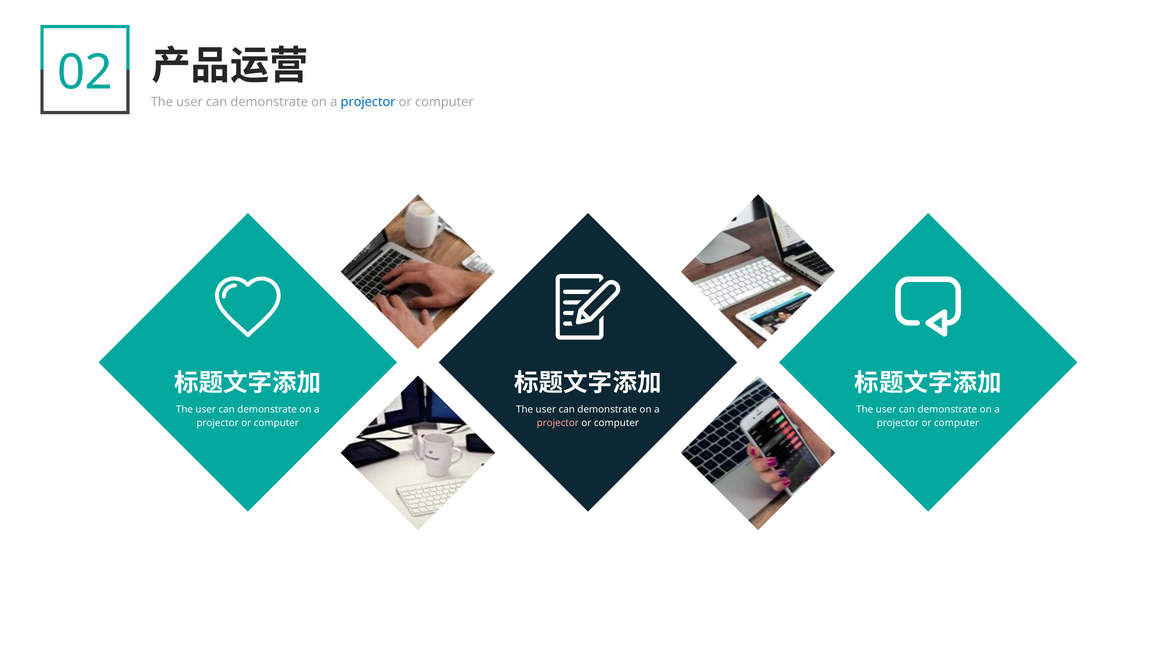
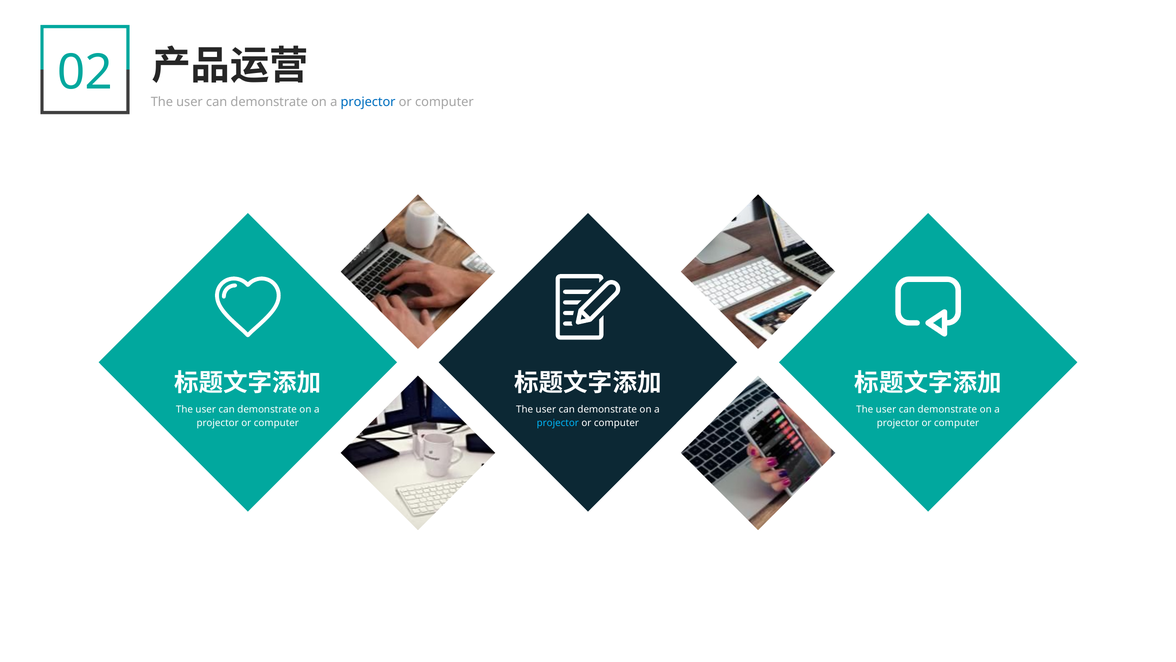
projector colour: pink -> light blue (558, 423)
